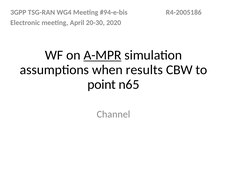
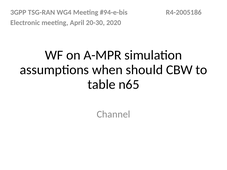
A-MPR underline: present -> none (102, 55)
results: results -> should (144, 70)
point: point -> table (102, 85)
